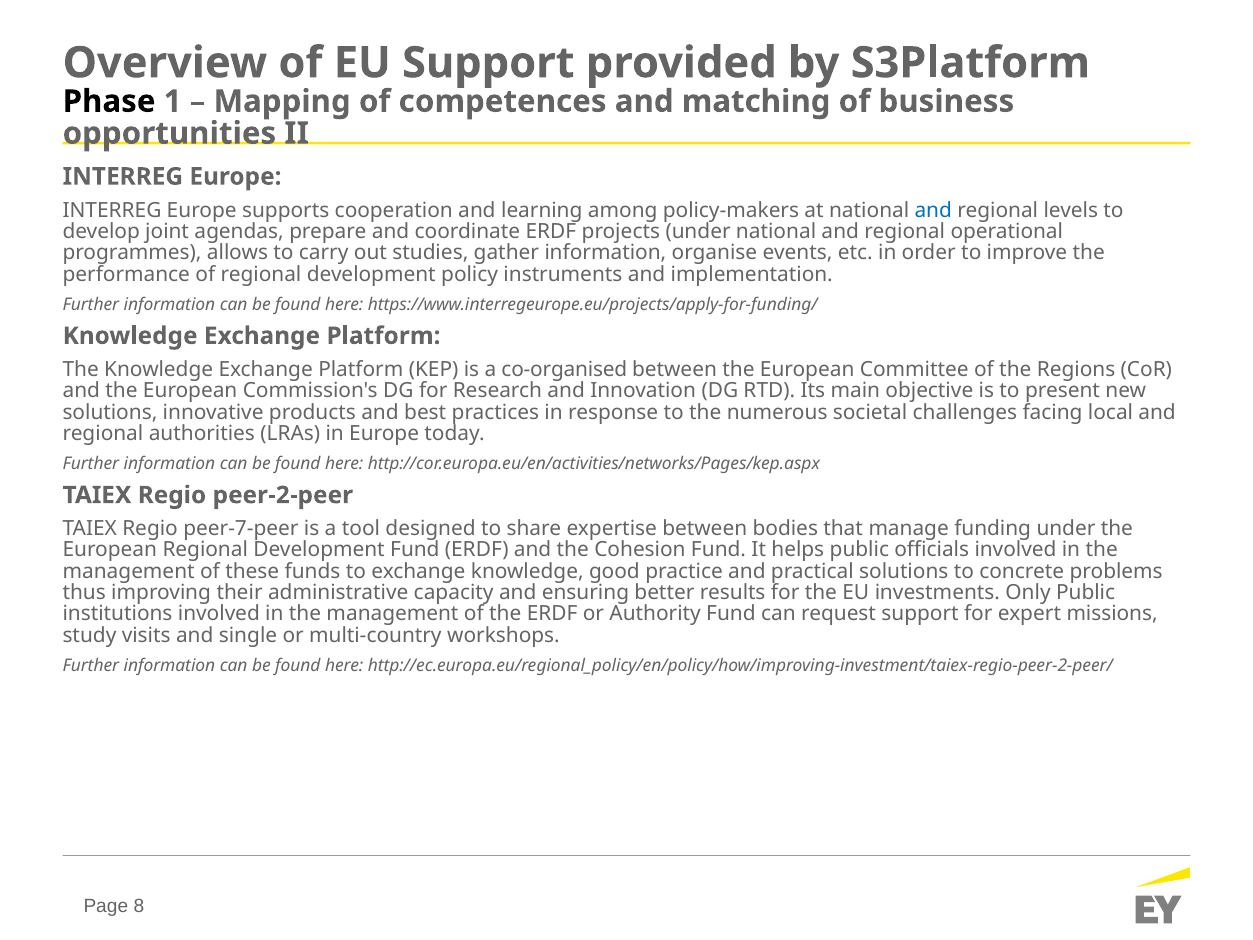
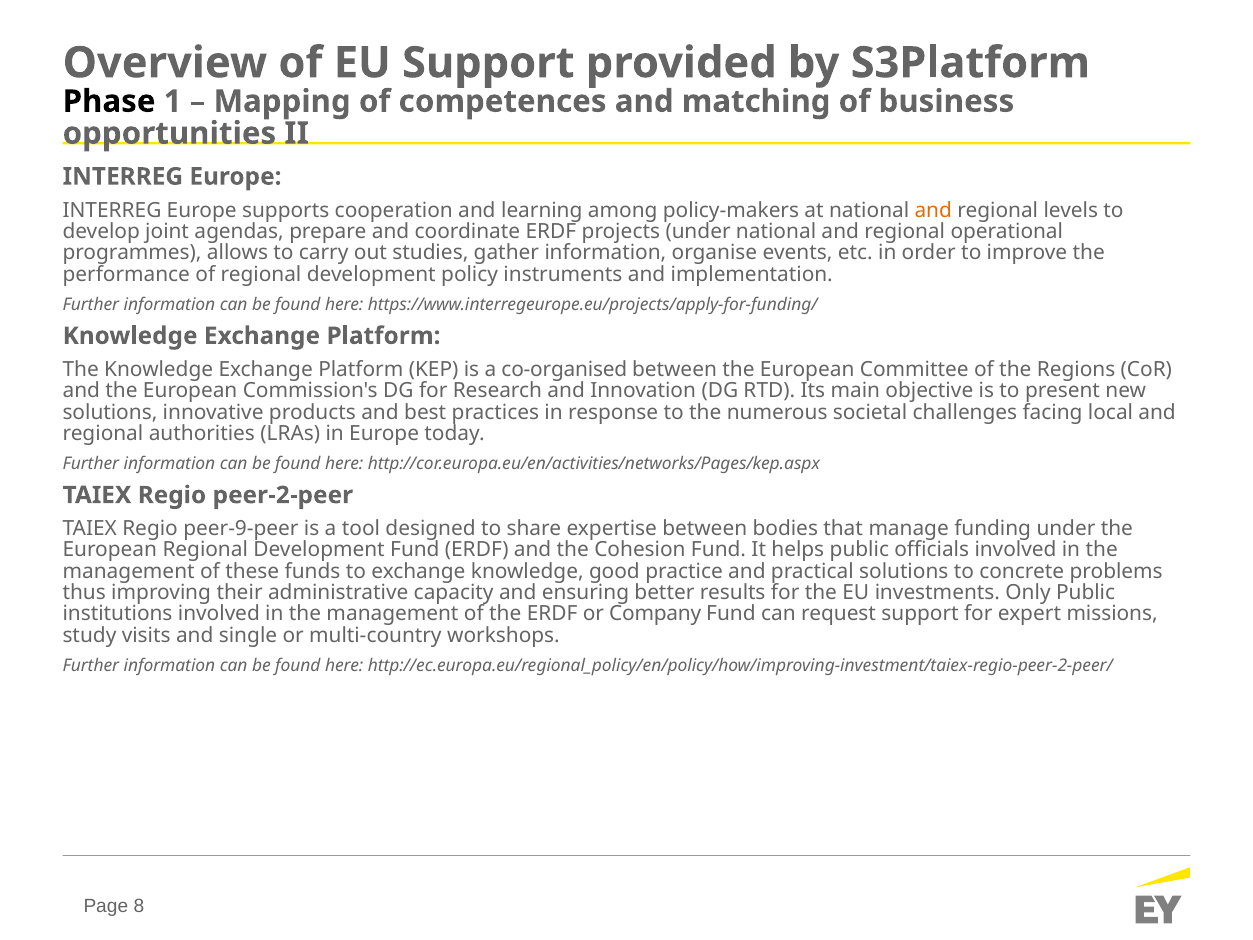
and colour: blue -> orange (933, 210)
peer-7-peer: peer-7-peer -> peer-9-peer (241, 529)
Authority: Authority -> Company (655, 614)
